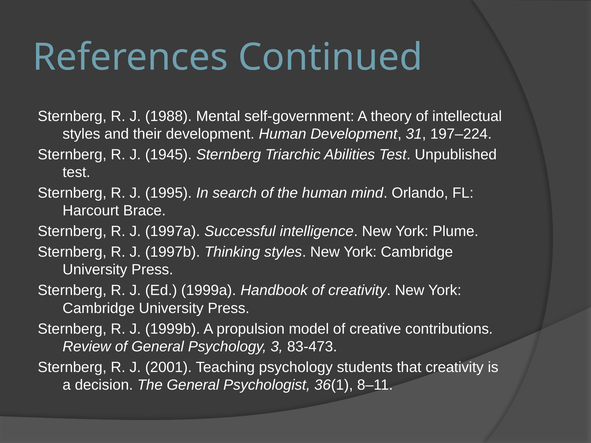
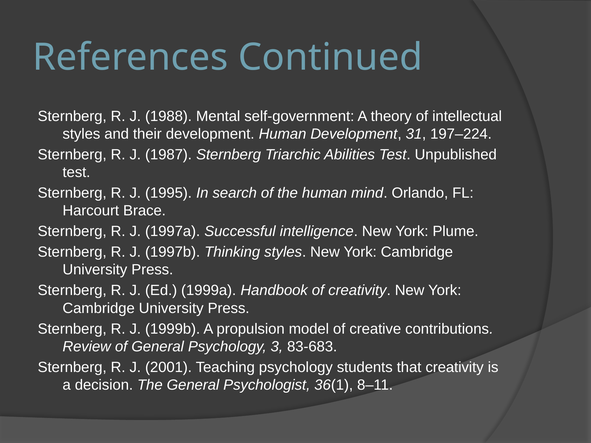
1945: 1945 -> 1987 (169, 155)
83-473: 83-473 -> 83-683 (312, 347)
